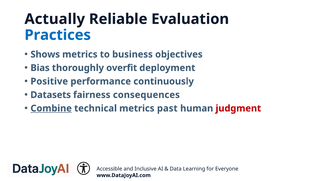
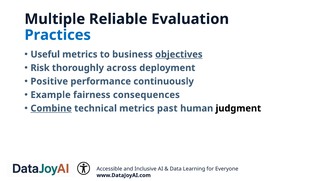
Actually: Actually -> Multiple (55, 19)
Shows: Shows -> Useful (45, 54)
objectives underline: none -> present (179, 54)
Bias: Bias -> Risk (40, 68)
overfit: overfit -> across (122, 68)
Datasets: Datasets -> Example (51, 95)
judgment colour: red -> black (238, 108)
